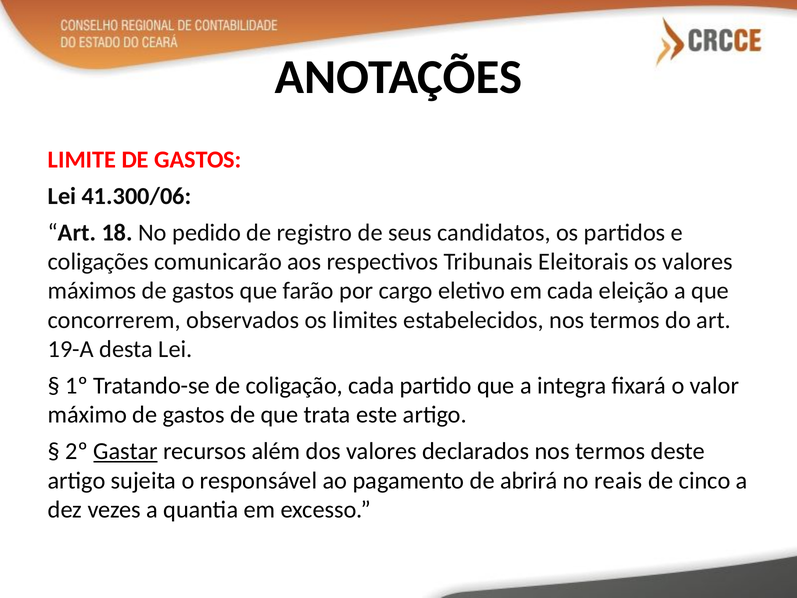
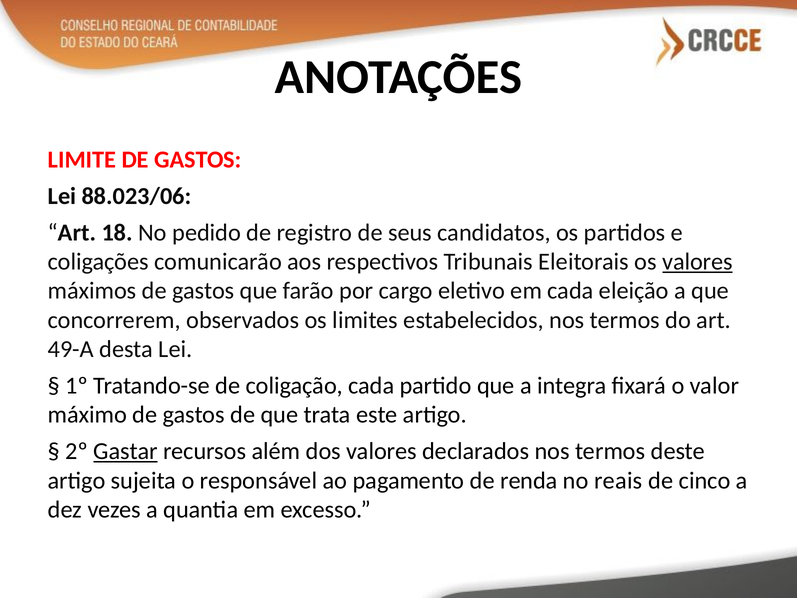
41.300/06: 41.300/06 -> 88.023/06 (137, 196)
valores underline: none -> present (697, 262)
19-A: 19-A -> 49-A (71, 349)
abrirá: abrirá -> renda (529, 480)
